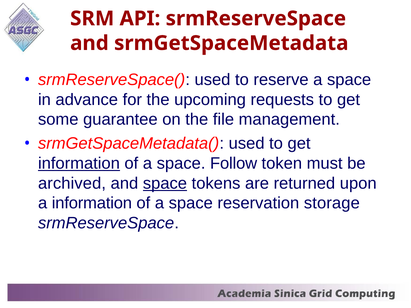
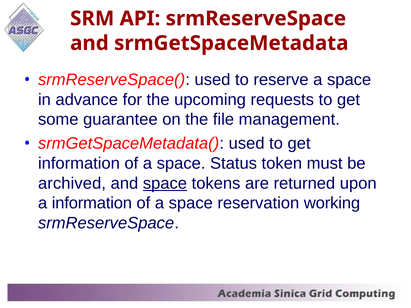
information underline: present -> none (79, 164)
Follow: Follow -> Status (234, 164)
storage: storage -> working (332, 203)
